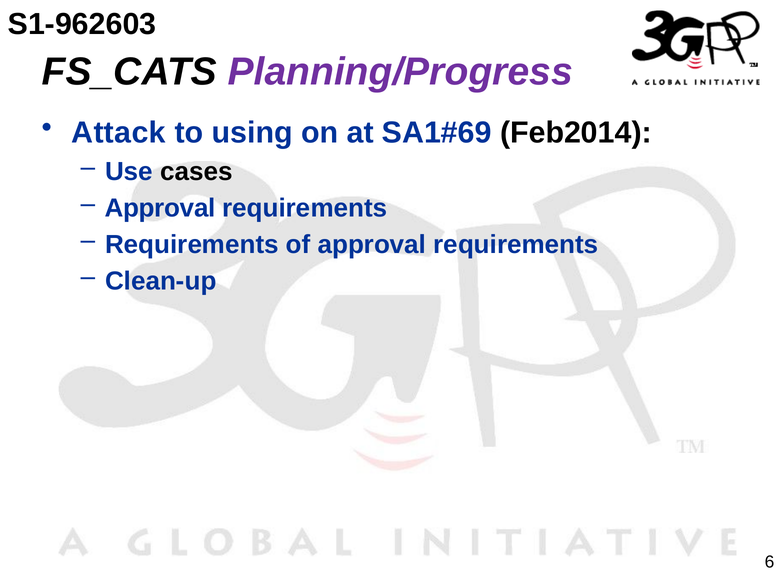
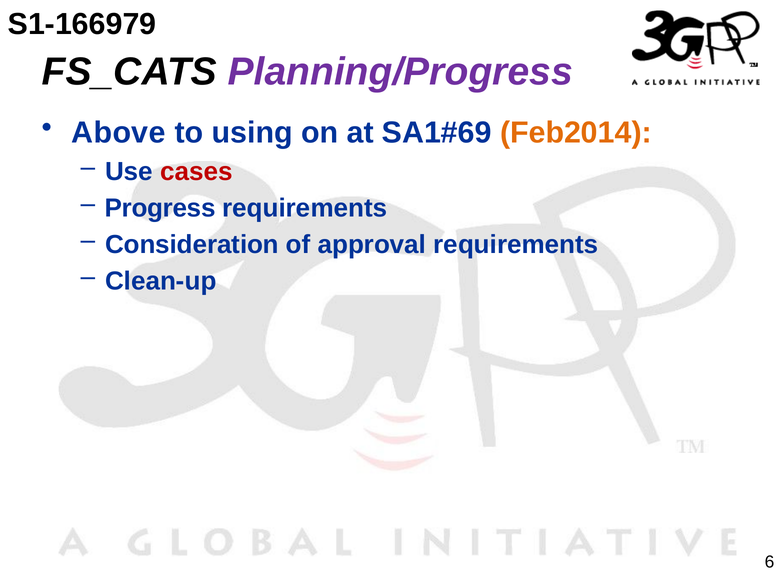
S1-962603: S1-962603 -> S1-166979 (82, 24)
Attack: Attack -> Above (119, 133)
Feb2014 colour: black -> orange (576, 133)
cases colour: black -> red (196, 171)
Approval: Approval -> Progress (160, 208)
Requirements: Requirements -> Consideration (192, 244)
